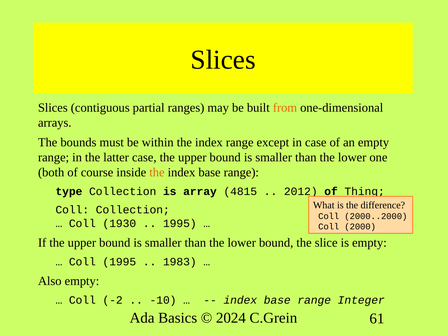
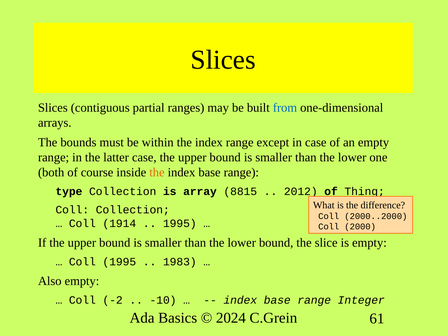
from colour: orange -> blue (285, 108)
4815: 4815 -> 8815 (240, 192)
1930: 1930 -> 1914 (119, 223)
